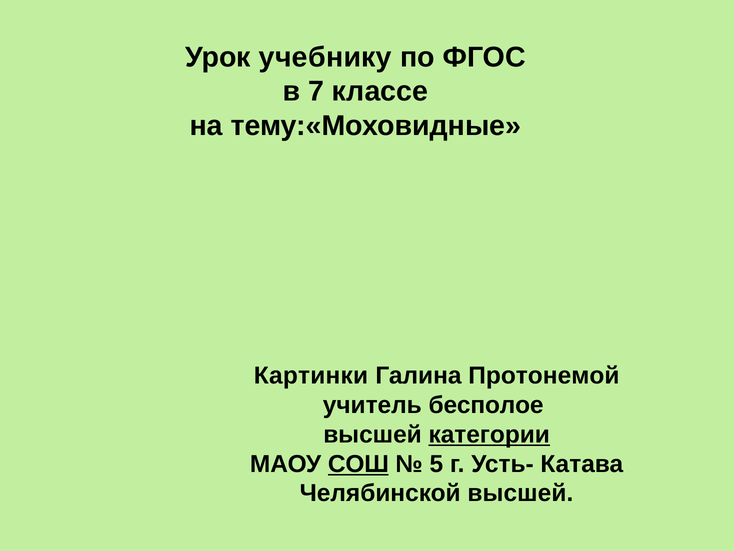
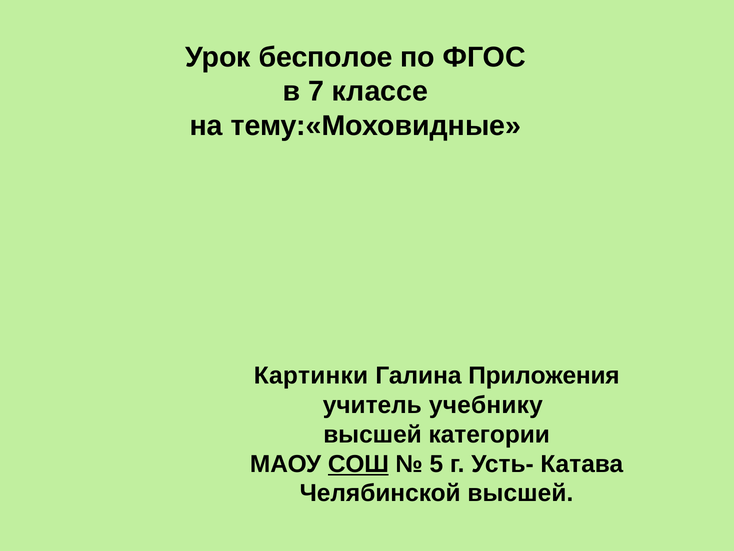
учебнику: учебнику -> бесполое (326, 57)
Протонемой: Протонемой -> Приложения (544, 376)
бесполое: бесполое -> учебнику (486, 405)
категории underline: present -> none (489, 434)
